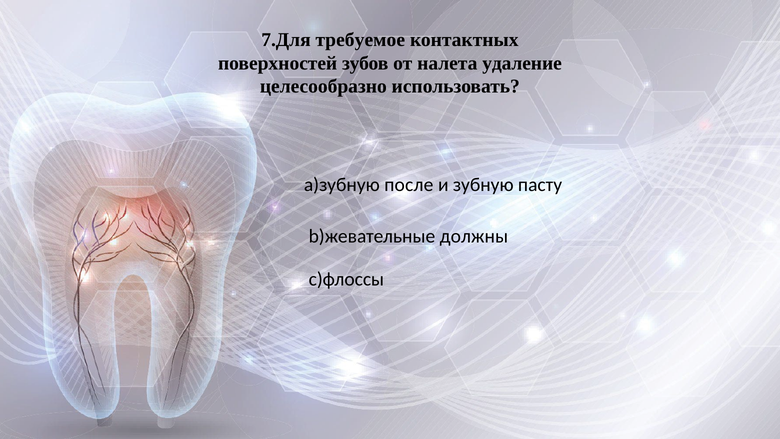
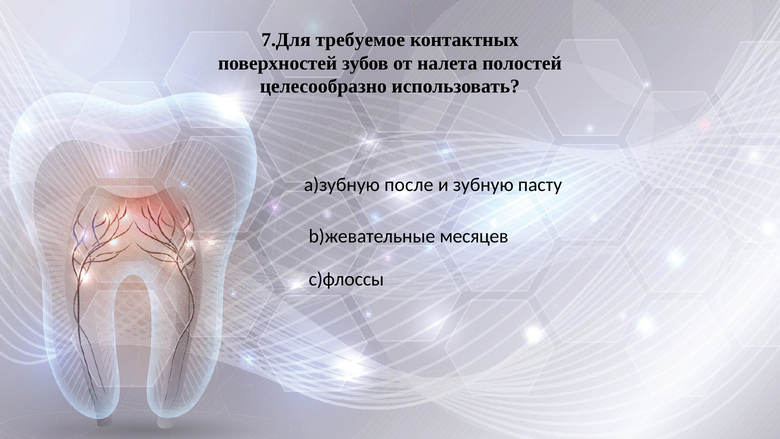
удаление: удаление -> полостей (522, 63)
должны: должны -> месяцев (474, 236)
